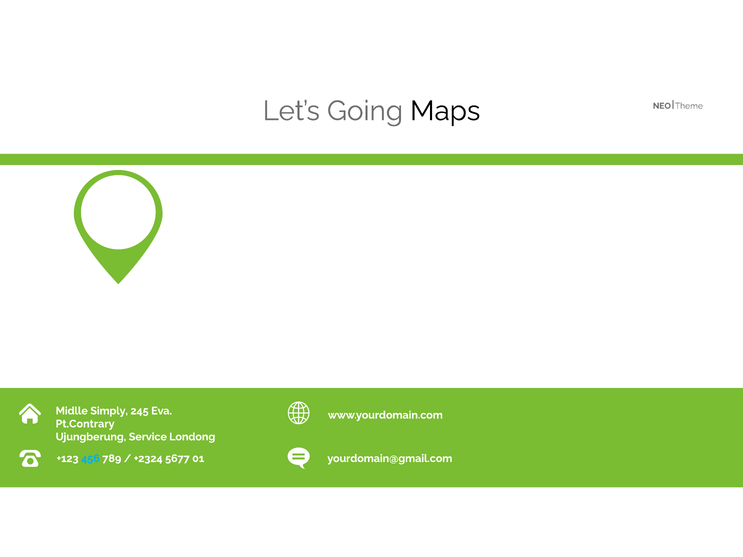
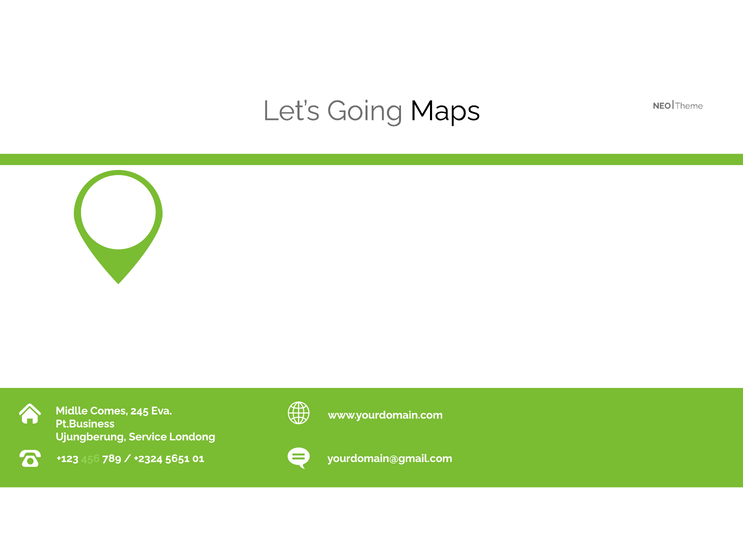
Simply: Simply -> Comes (109, 411)
Pt.Contrary: Pt.Contrary -> Pt.Business (85, 424)
456 colour: light blue -> light green (90, 459)
5677: 5677 -> 5651 (177, 459)
